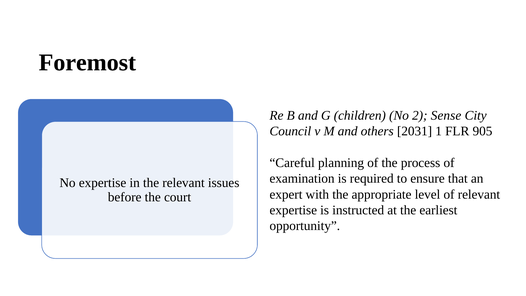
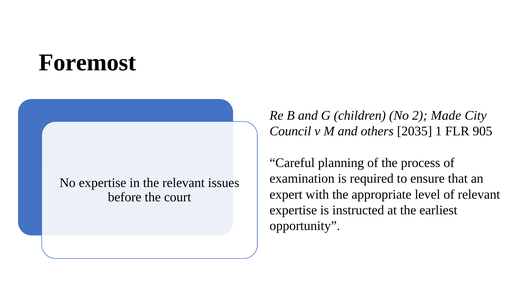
Sense: Sense -> Made (446, 115)
2031: 2031 -> 2035 (415, 131)
